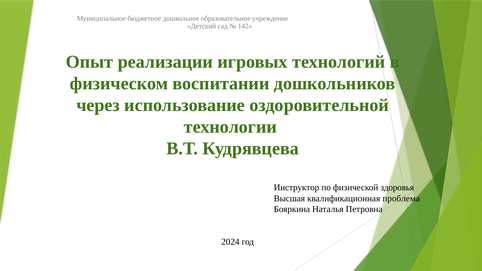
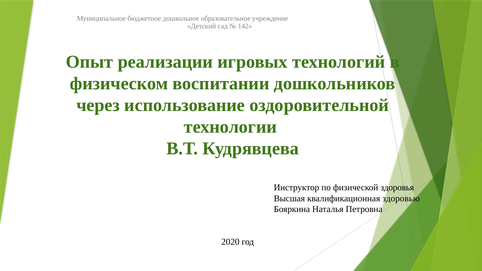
проблема: проблема -> здоровью (401, 199)
2024: 2024 -> 2020 (230, 242)
